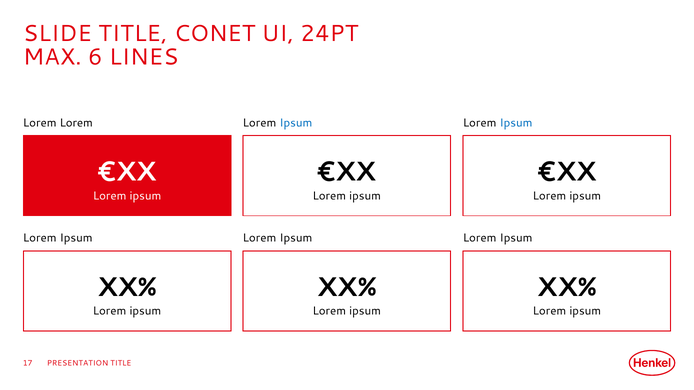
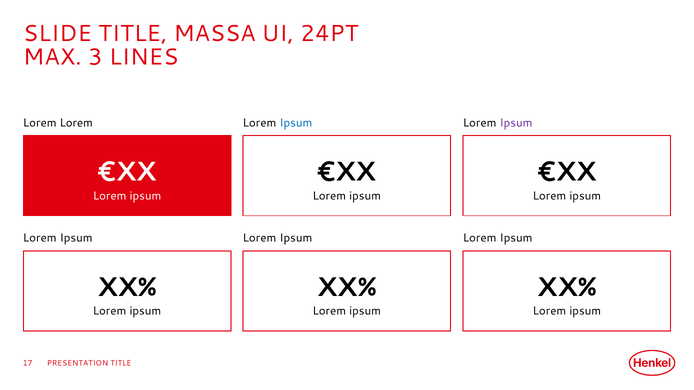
CONET: CONET -> MASSA (215, 34)
6: 6 -> 3 (95, 57)
Ipsum colour: blue -> purple (516, 123)
